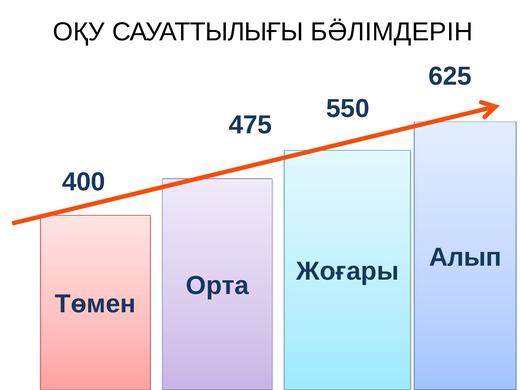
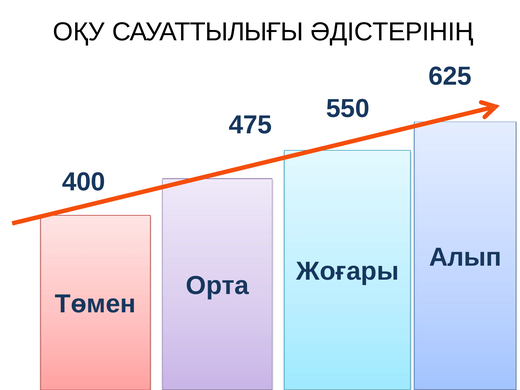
БӚЛІМДЕРІН: БӚЛІМДЕРІН -> ӘДІСТЕРІНІҢ (392, 32)
